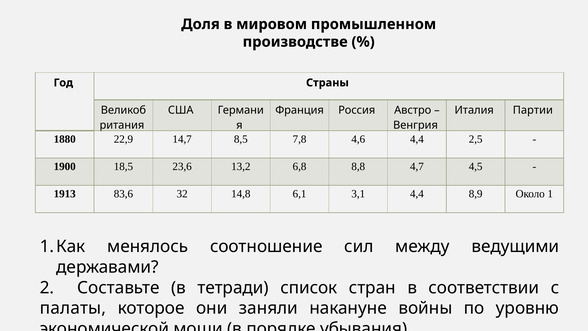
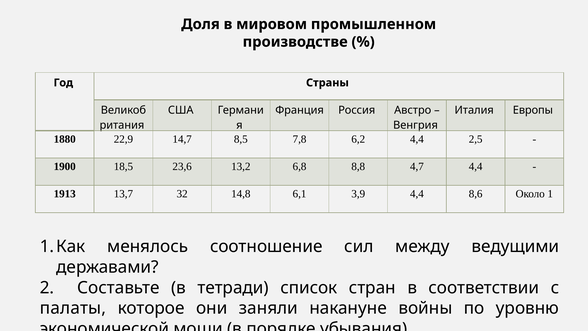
Партии: Партии -> Европы (533, 110)
4,6: 4,6 -> 6,2 (358, 139)
4,7 4,5: 4,5 -> 4,4 (476, 166)
83,6: 83,6 -> 13,7 (123, 194)
3,1: 3,1 -> 3,9 (358, 194)
8,9: 8,9 -> 8,6 (476, 194)
